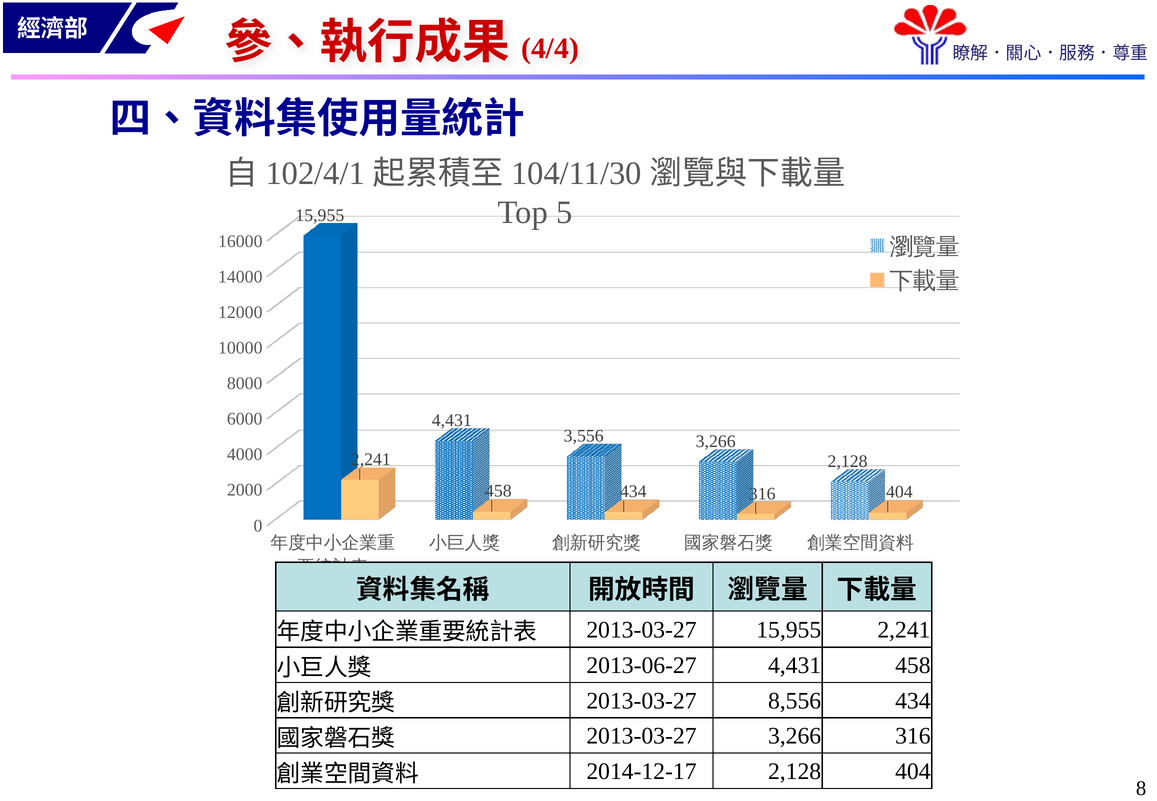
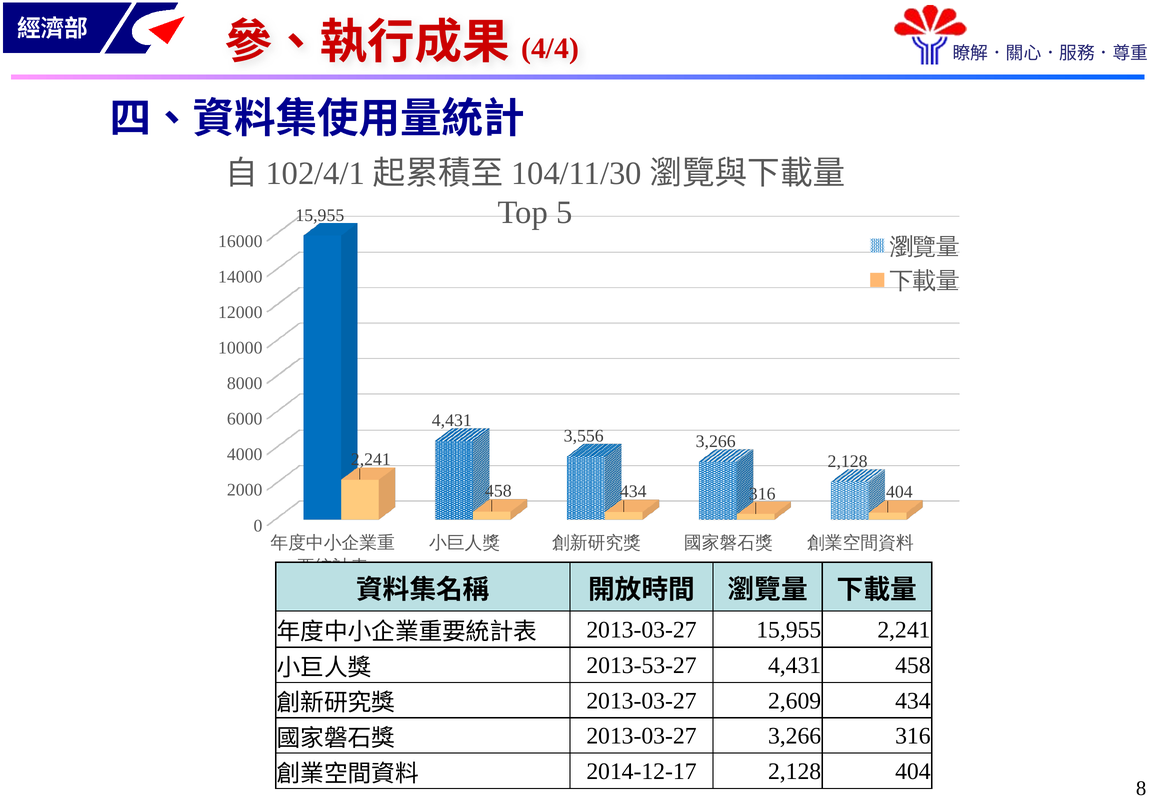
2013-06-27: 2013-06-27 -> 2013-53-27 (642, 666)
8,556: 8,556 -> 2,609 (795, 701)
